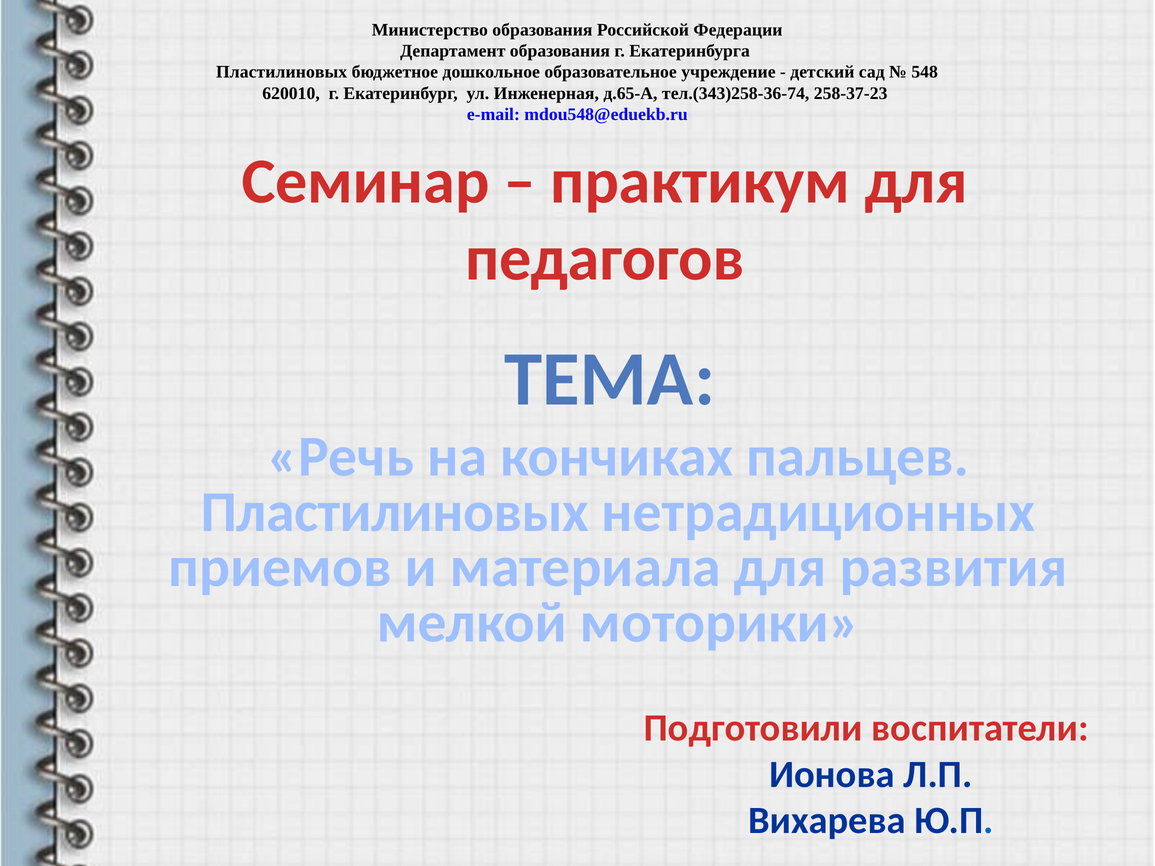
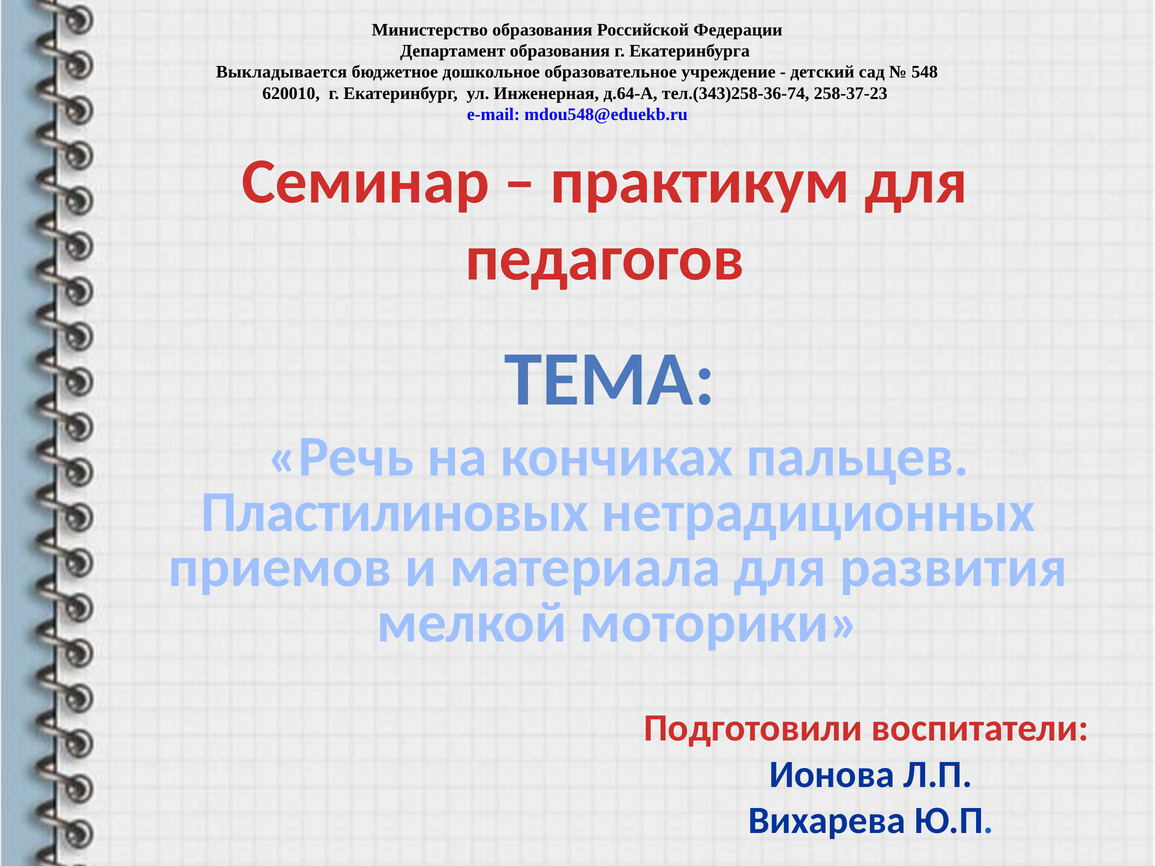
Пластилиновых: Пластилиновых -> Выкладывается (282, 72)
д.65-А: д.65-А -> д.64-А (630, 93)
